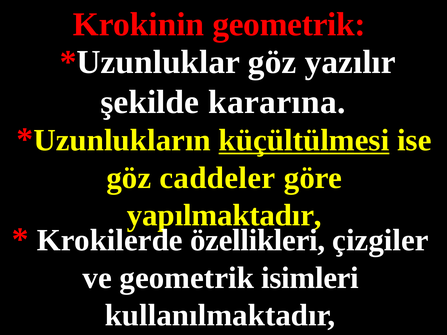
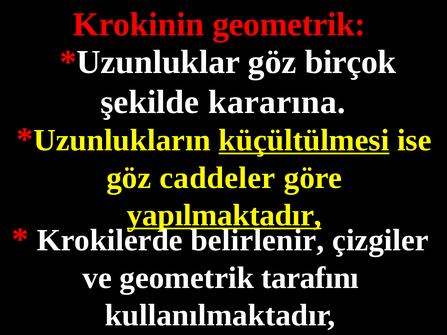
yazılır: yazılır -> birçok (350, 62)
yapılmaktadır underline: none -> present (224, 215)
özellikleri: özellikleri -> belirlenir (257, 240)
isimleri: isimleri -> tarafını (310, 278)
